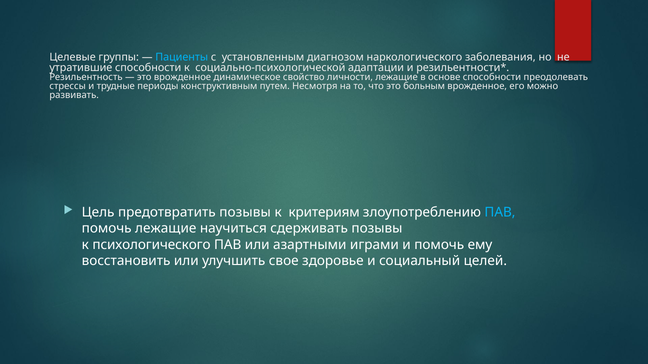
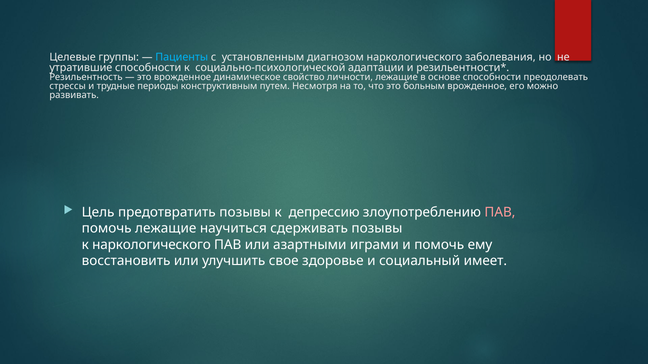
критериям: критериям -> депрессию (324, 213)
ПАВ colour: light blue -> pink (500, 213)
к психологического: психологического -> наркологического (152, 245)
целей: целей -> имеет (485, 261)
